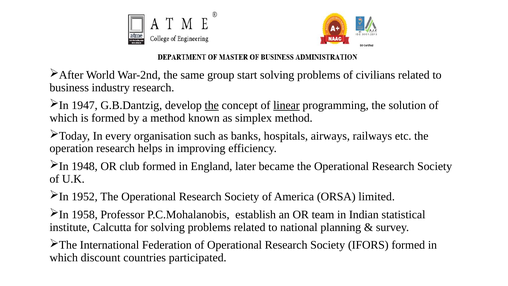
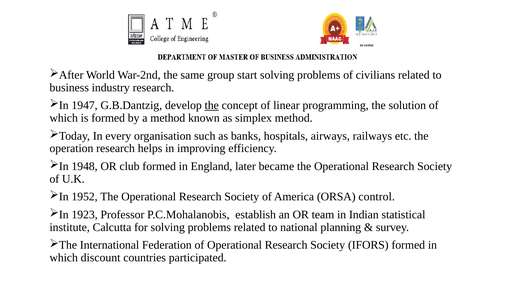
linear underline: present -> none (286, 105)
limited: limited -> control (377, 197)
1958: 1958 -> 1923 (85, 214)
